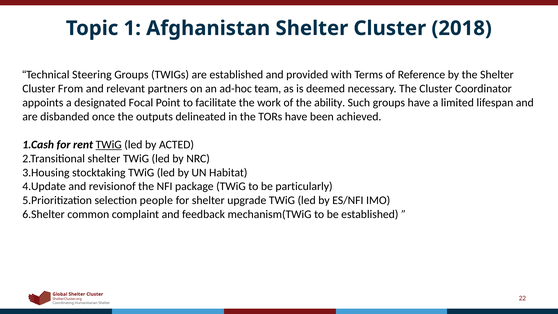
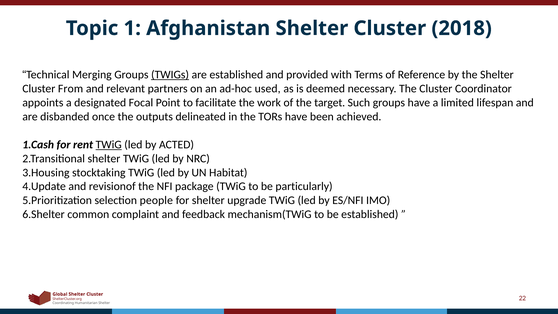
Steering: Steering -> Merging (92, 75)
TWIGs underline: none -> present (170, 75)
team: team -> used (268, 89)
ability: ability -> target (330, 103)
